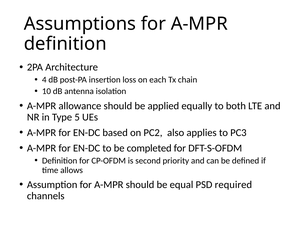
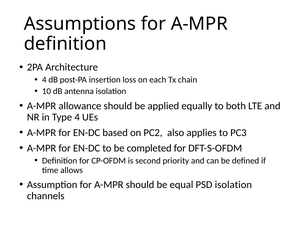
Type 5: 5 -> 4 (77, 117)
PSD required: required -> isolation (233, 185)
